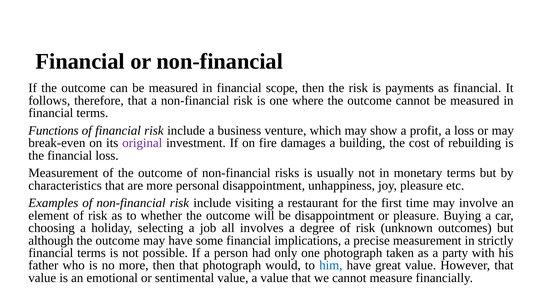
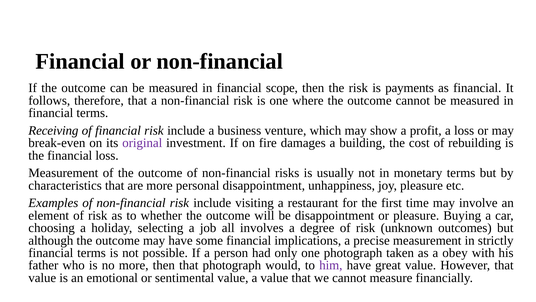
Functions: Functions -> Receiving (53, 130)
party: party -> obey (455, 253)
him colour: blue -> purple (331, 265)
